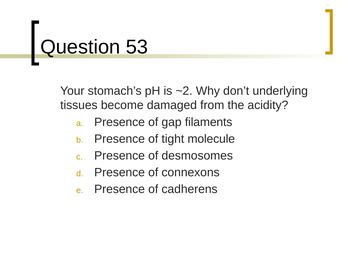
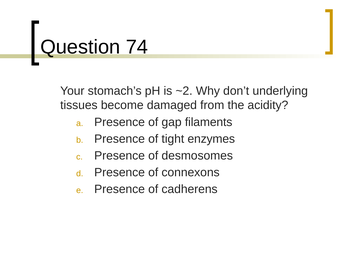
53: 53 -> 74 (137, 47)
molecule: molecule -> enzymes (211, 139)
